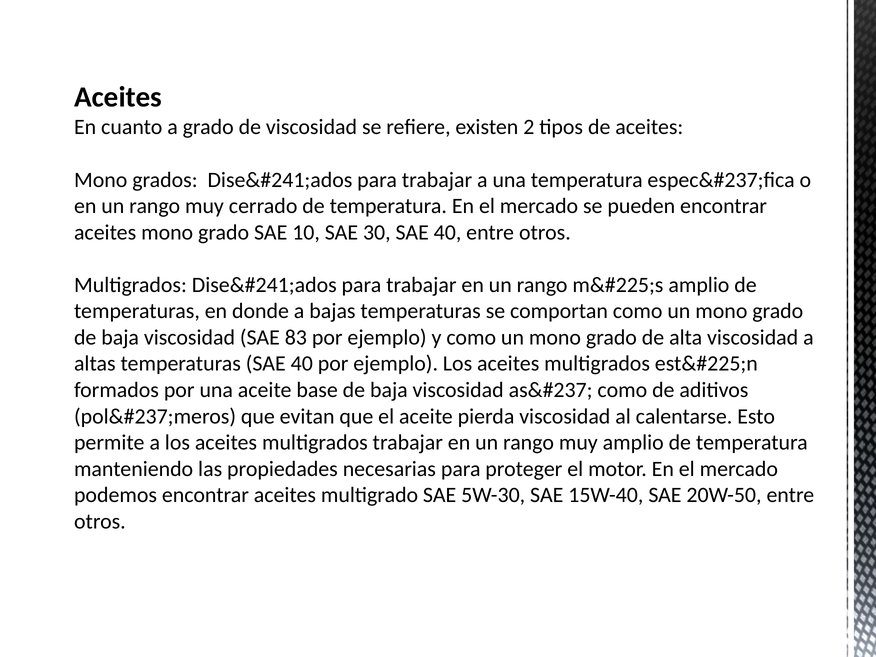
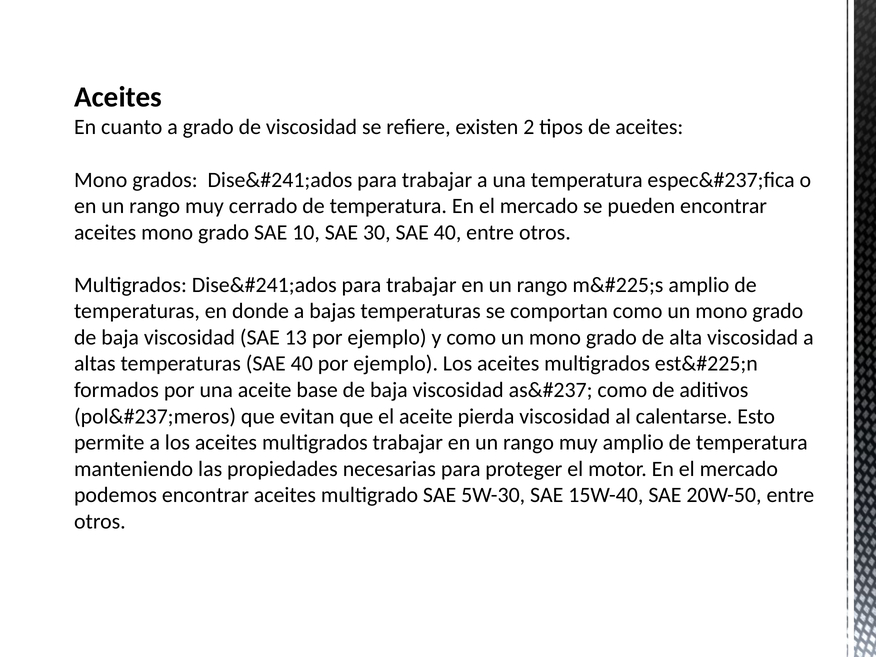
83: 83 -> 13 (296, 337)
